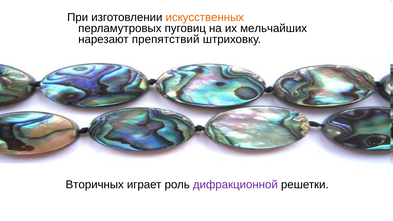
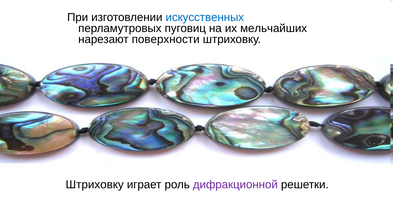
искусственных colour: orange -> blue (205, 17)
препятствий: препятствий -> поверхности (166, 39)
Вторичных: Вторичных -> Штриховку (95, 185)
